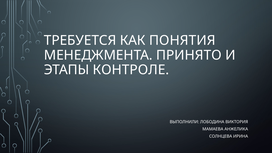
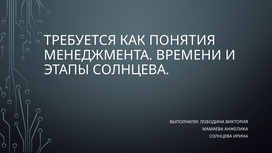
ПРИНЯТО: ПРИНЯТО -> ВРЕМЕНИ (189, 55)
ЭТАПЫ КОНТРОЛЕ: КОНТРОЛЕ -> СОЛНЦЕВА (131, 70)
